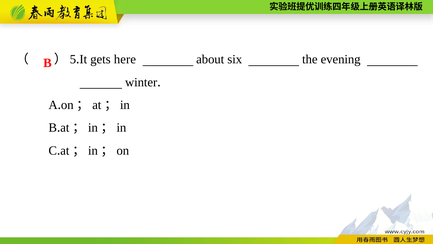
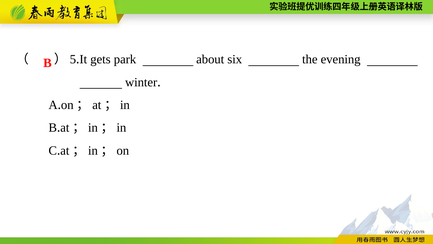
here: here -> park (125, 59)
